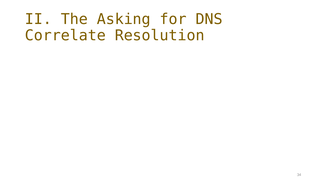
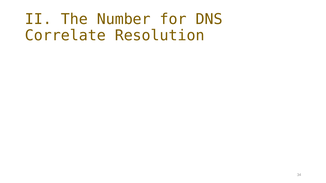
Asking: Asking -> Number (124, 19)
